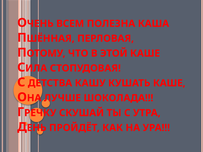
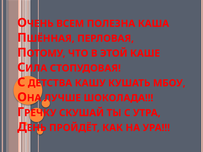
КУШАТЬ КАШЕ: КАШЕ -> МБОУ (169, 83)
